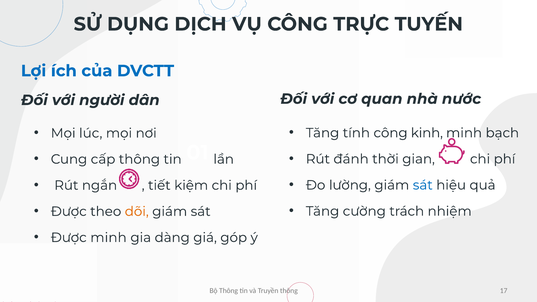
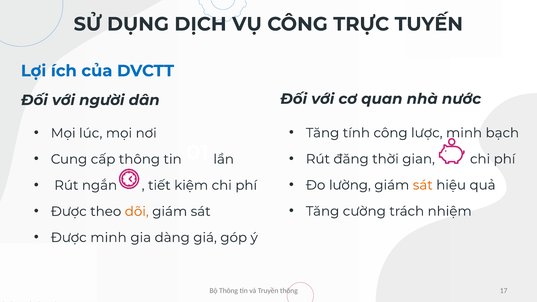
kinh: kinh -> lược (427, 133)
đánh: đánh -> đăng (351, 159)
sát colour: blue -> orange (423, 185)
